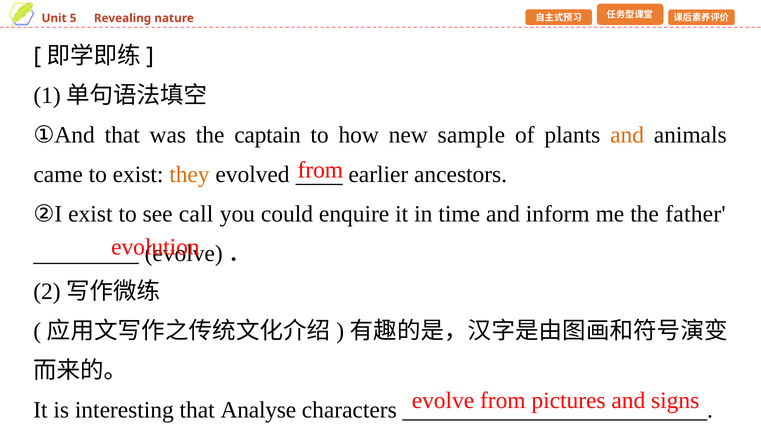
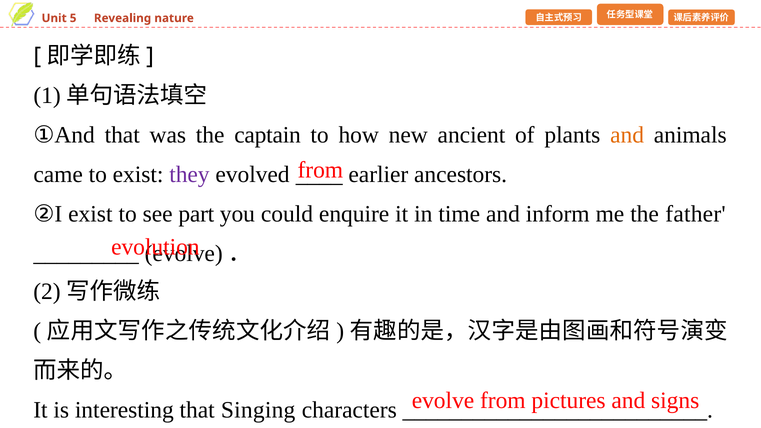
sample: sample -> ancient (471, 135)
they colour: orange -> purple (189, 175)
call: call -> part (196, 214)
Analyse: Analyse -> Singing (258, 410)
